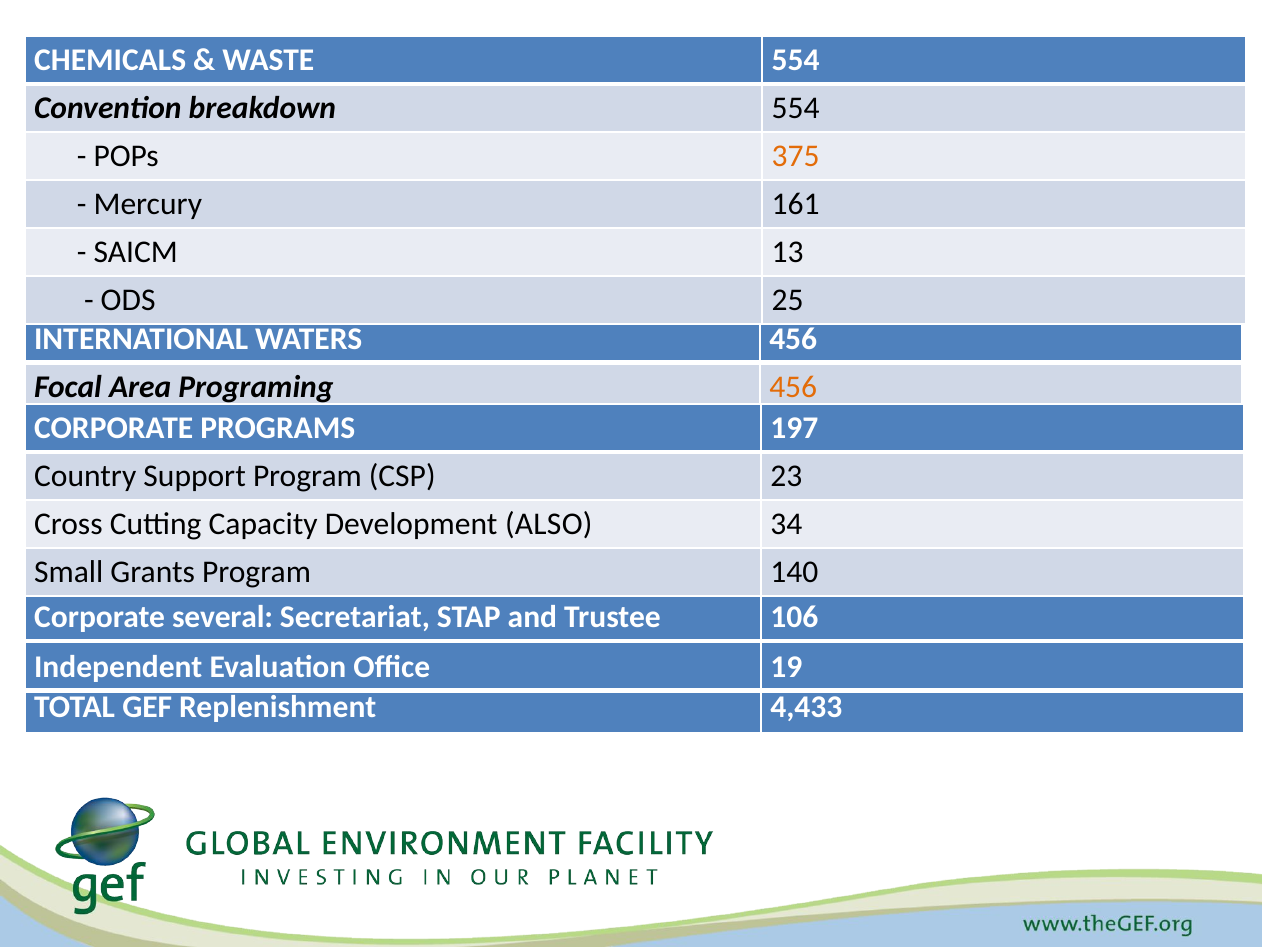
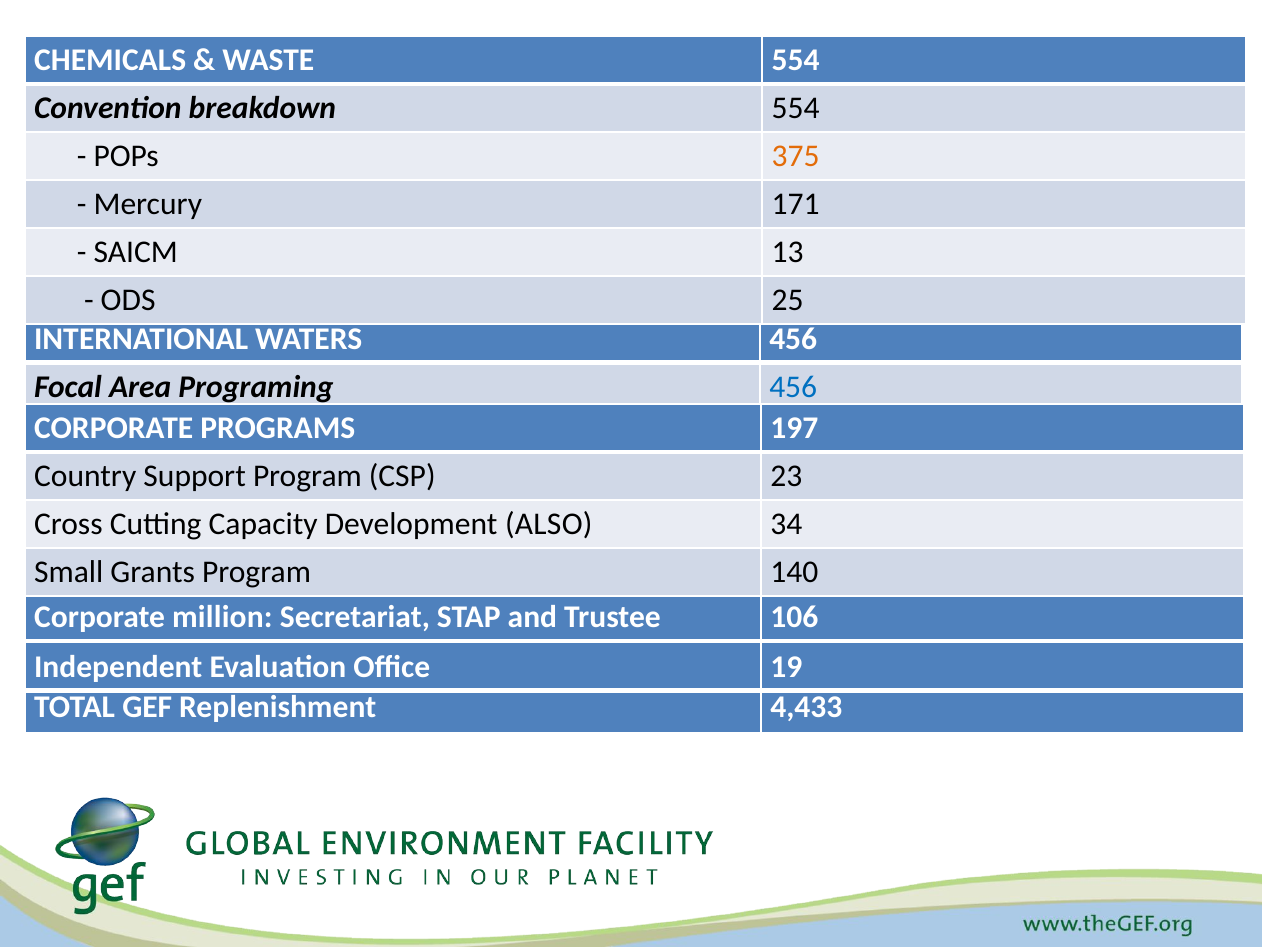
161: 161 -> 171 (796, 204)
456 colour: orange -> blue (793, 387)
several: several -> million (222, 617)
